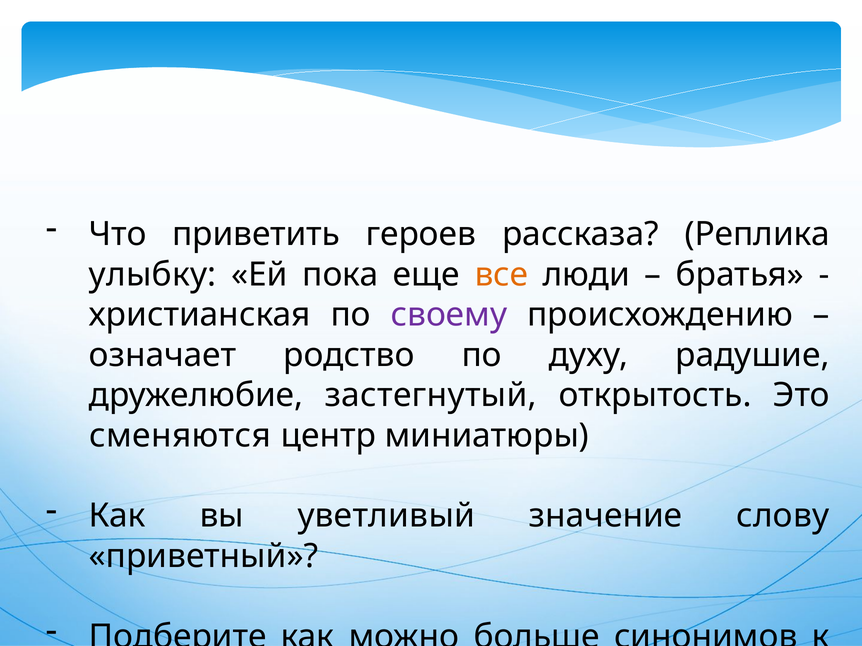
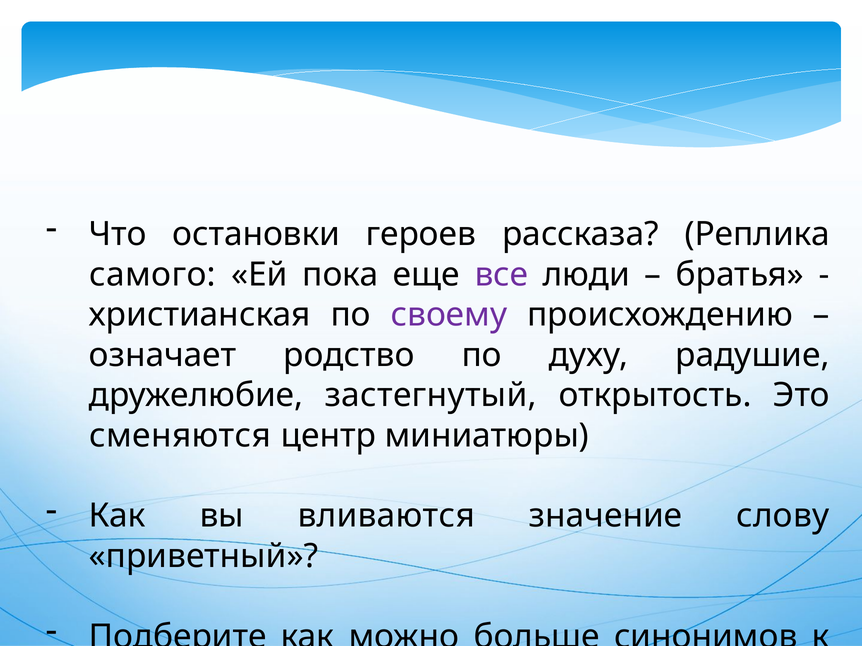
приветить: приветить -> остановки (256, 235)
улыбку: улыбку -> самого (153, 275)
все colour: orange -> purple (501, 275)
уветливый: уветливый -> вливаются (386, 516)
